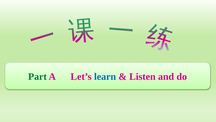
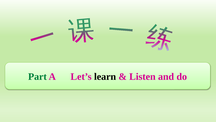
learn colour: blue -> black (105, 76)
